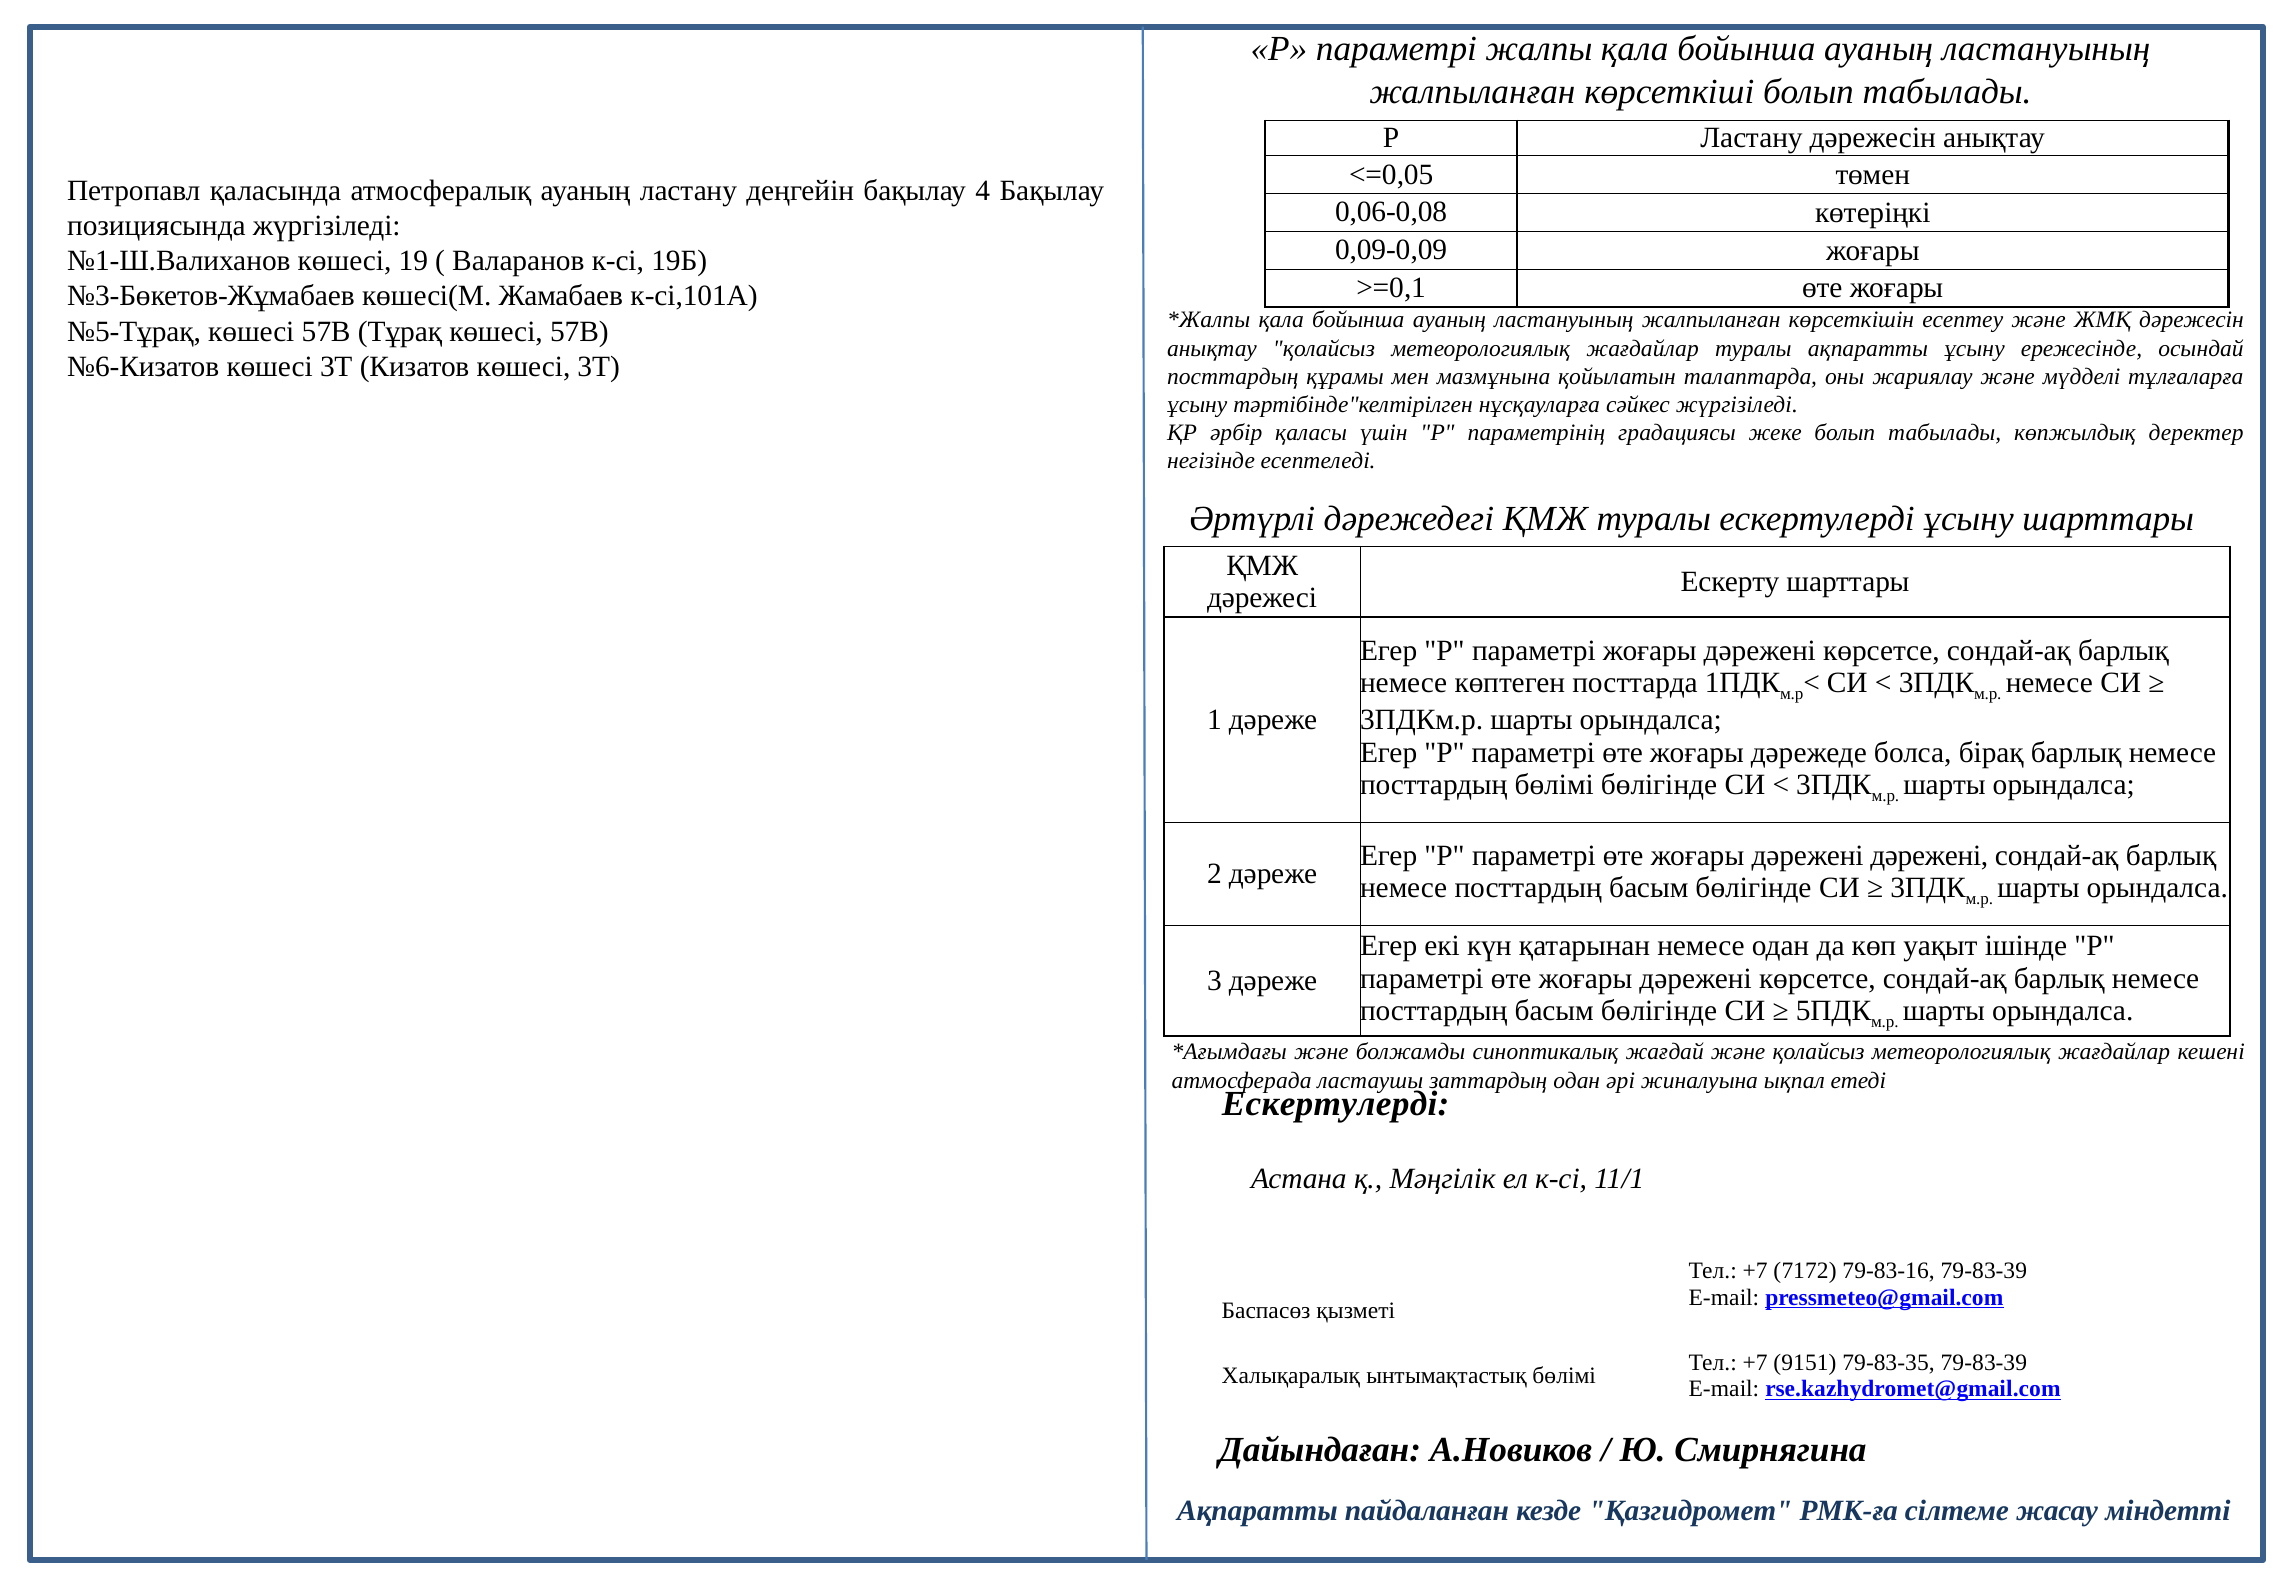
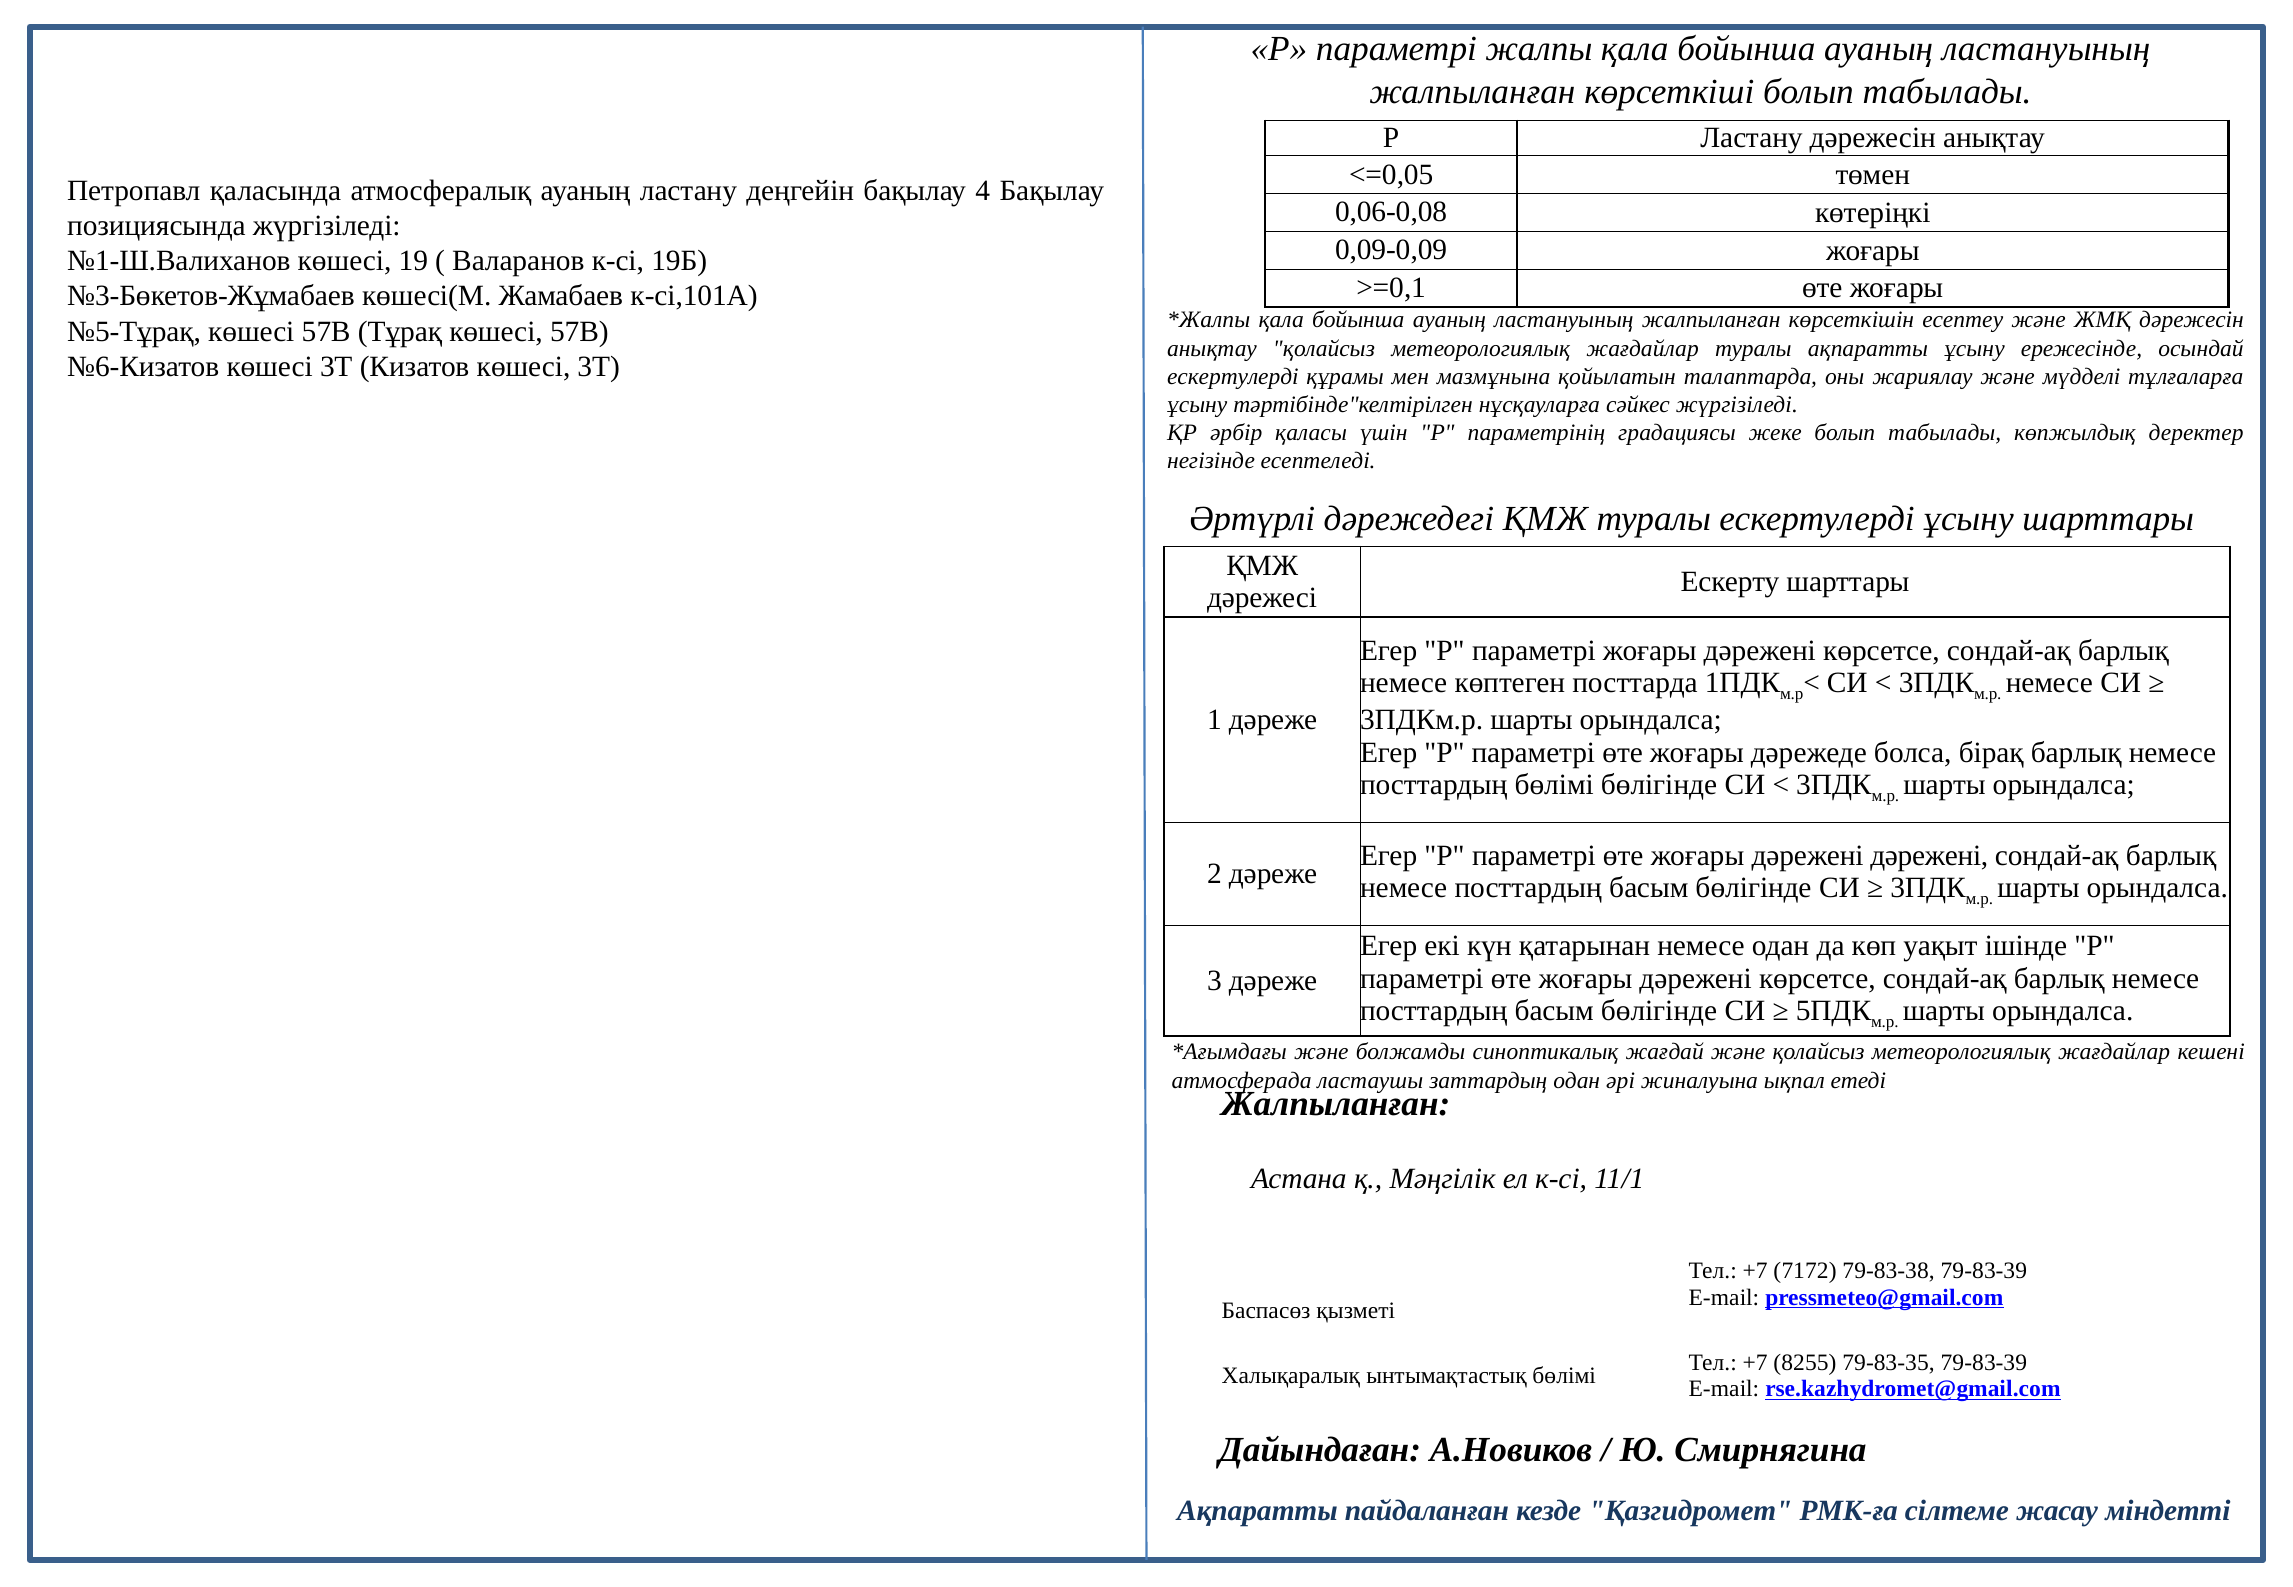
посттардың: посттардың -> ескертулерді (1233, 377)
Ескертулерді: Ескертулерді -> Жалпыланған (1336, 1105)
79-83-16: 79-83-16 -> 79-83-38 (1889, 1272)
9151: 9151 -> 8255 (1805, 1363)
